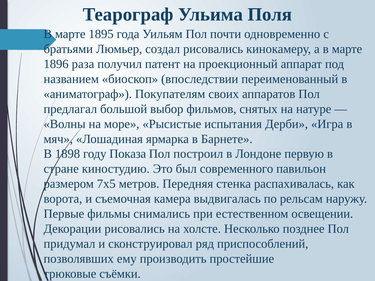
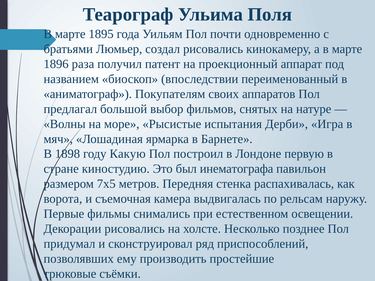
Показа: Показа -> Какую (128, 154)
современного: современного -> инематографа (237, 169)
